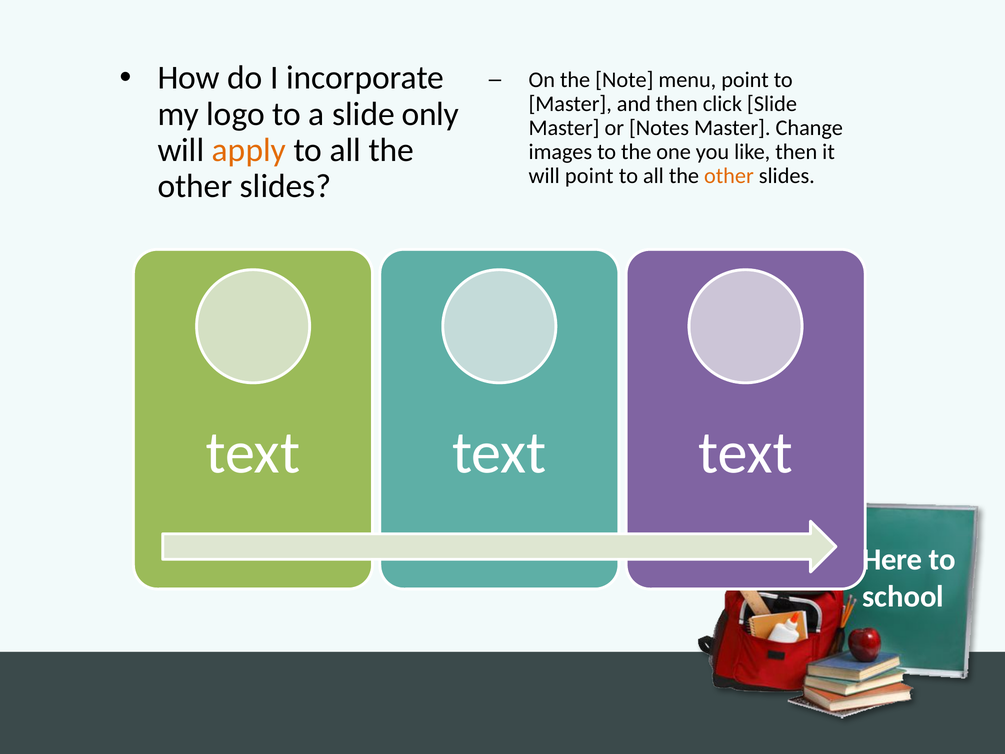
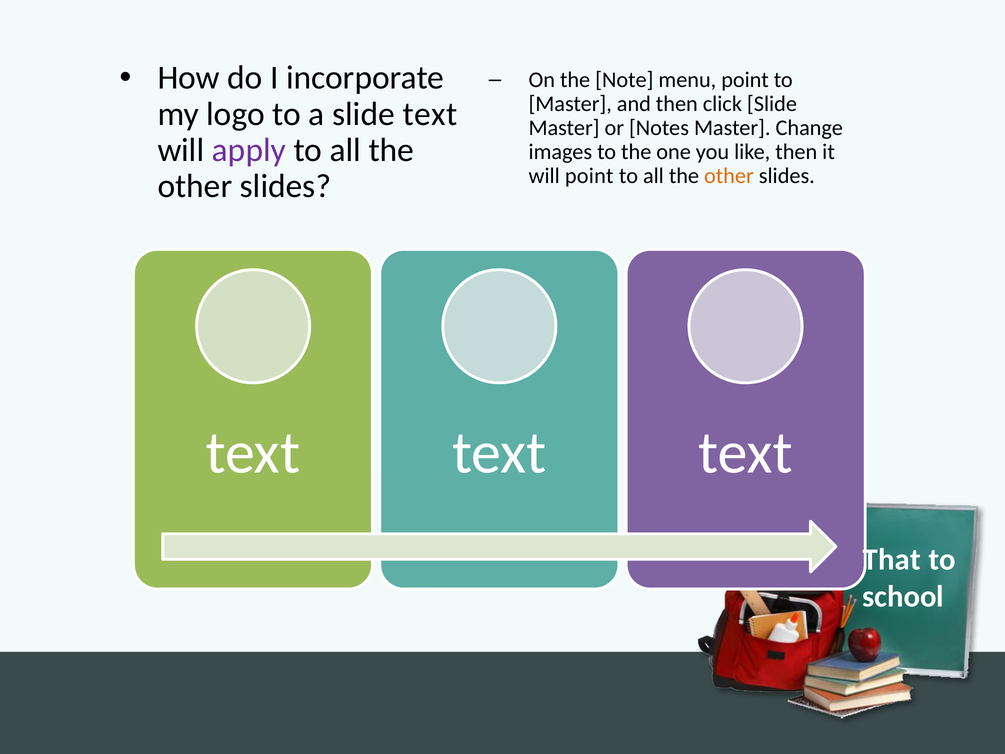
slide only: only -> text (430, 114)
apply colour: orange -> purple (249, 150)
Here: Here -> That (892, 559)
